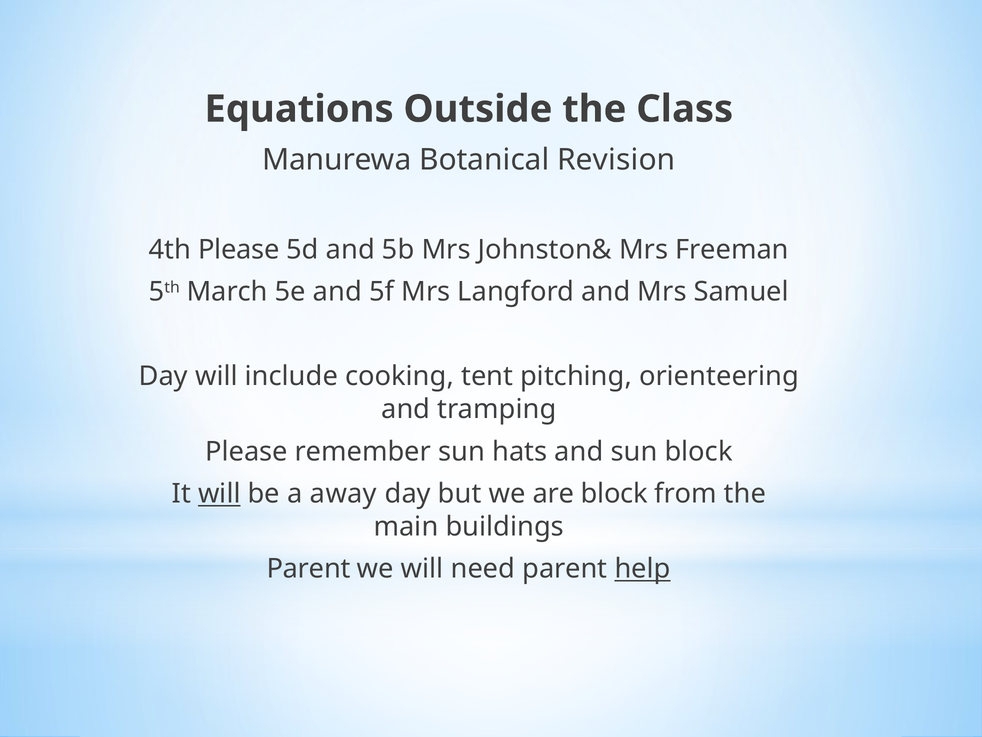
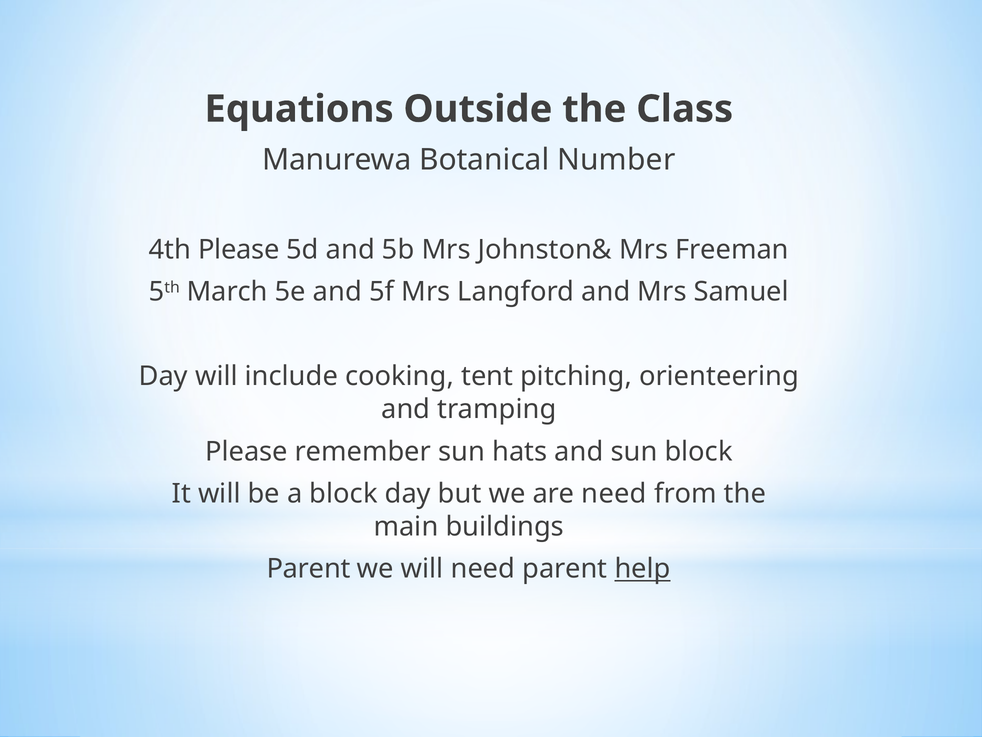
Revision: Revision -> Number (616, 160)
will underline: present -> none (219, 494)
a away: away -> block (344, 494)
are block: block -> need (614, 494)
